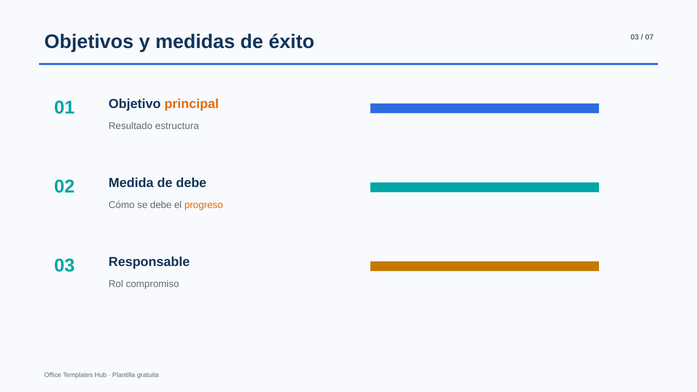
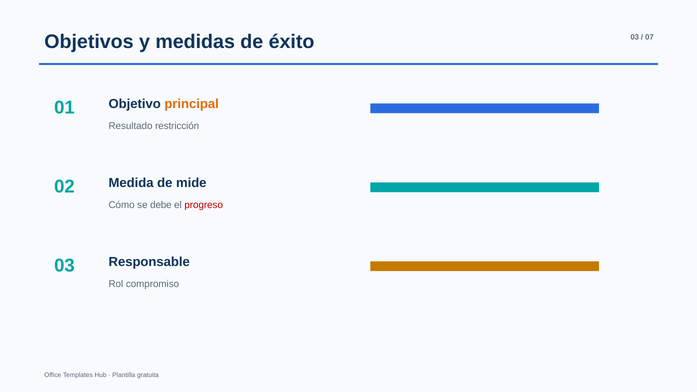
estructura: estructura -> restricción (177, 126)
de debe: debe -> mide (191, 183)
progreso colour: orange -> red (204, 205)
